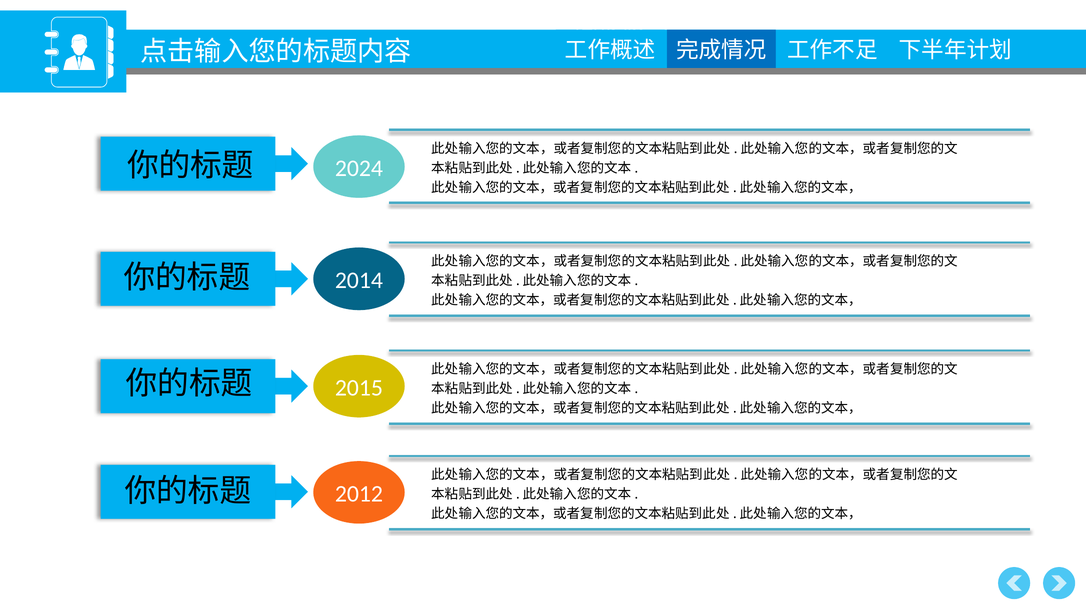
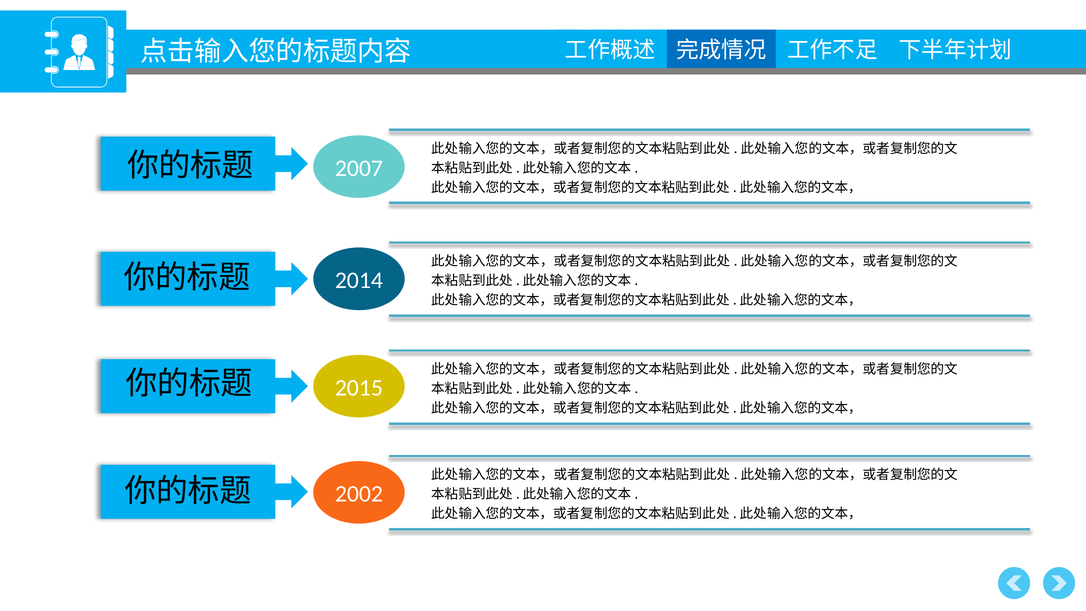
2024: 2024 -> 2007 (359, 168)
2012: 2012 -> 2002 (359, 494)
